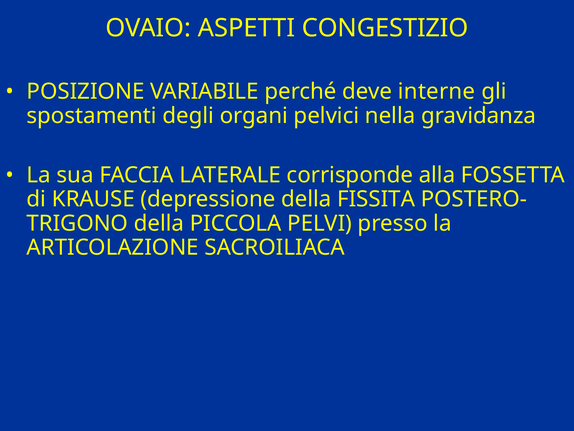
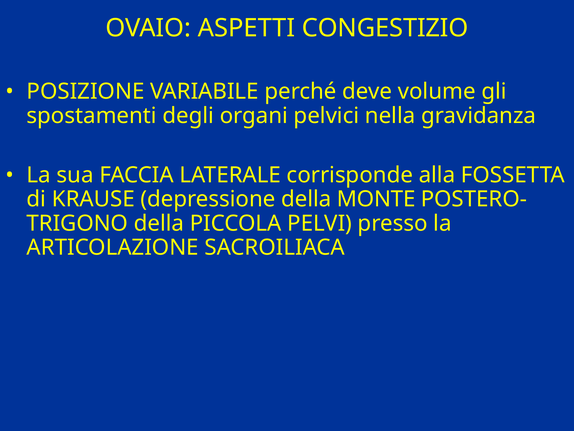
interne: interne -> volume (437, 91)
FISSITA: FISSITA -> MONTE (376, 199)
